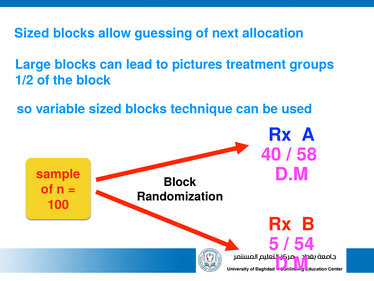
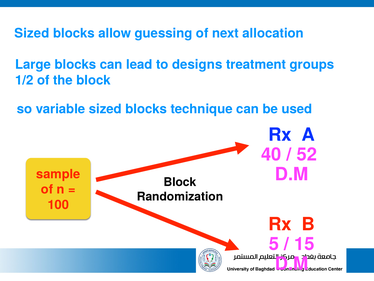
pictures: pictures -> designs (197, 64)
58: 58 -> 52 (307, 154)
54: 54 -> 15 (304, 244)
